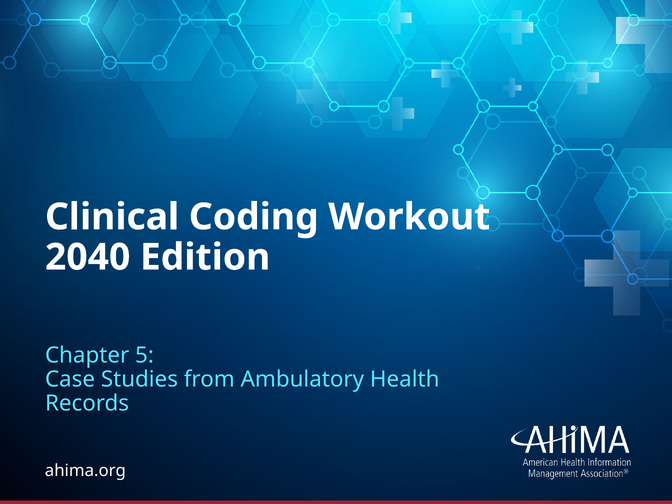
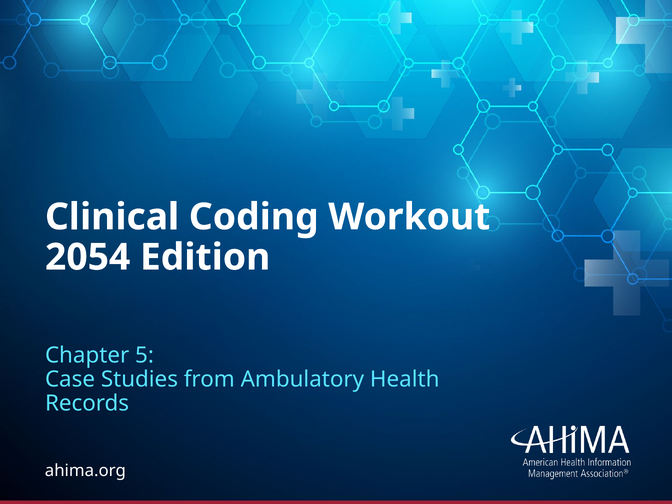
2040: 2040 -> 2054 (88, 257)
